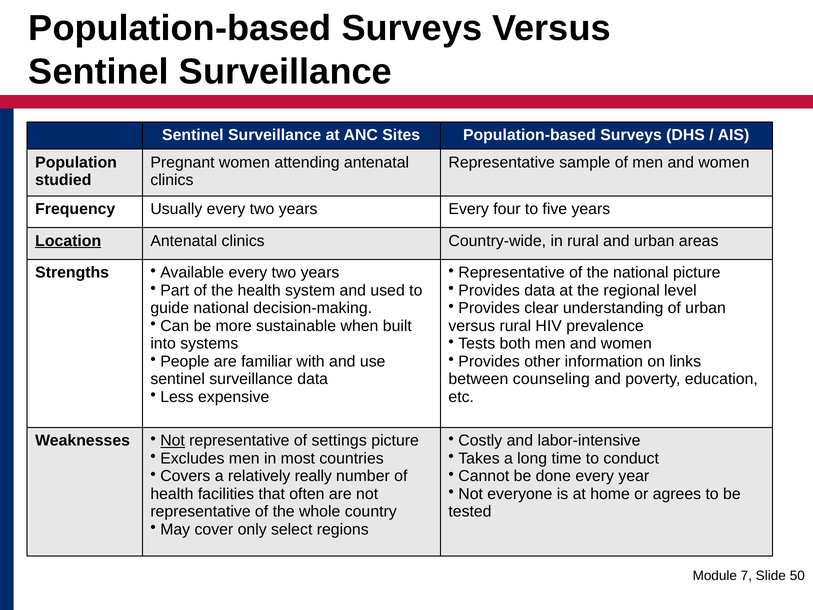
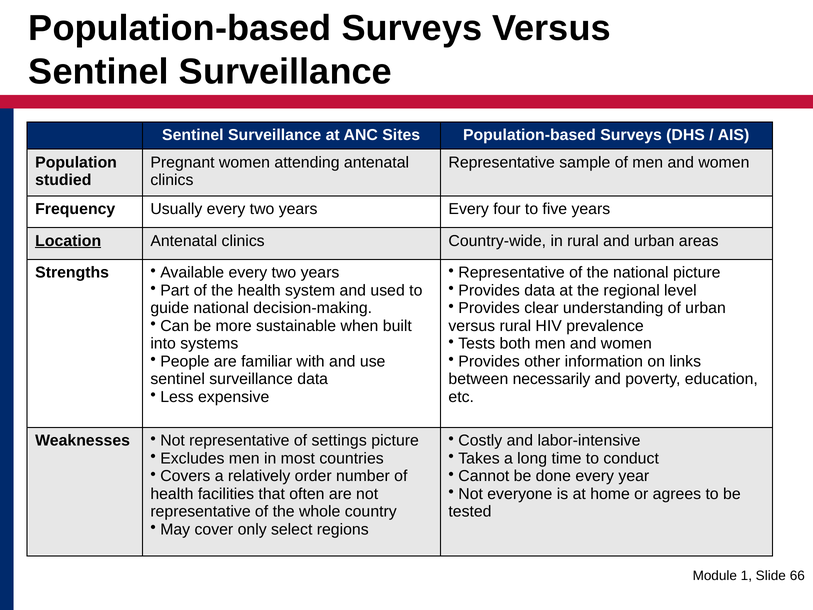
counseling: counseling -> necessarily (551, 379)
Not underline: present -> none (173, 440)
really: really -> order (313, 476)
7: 7 -> 1 (746, 575)
50: 50 -> 66 (797, 575)
